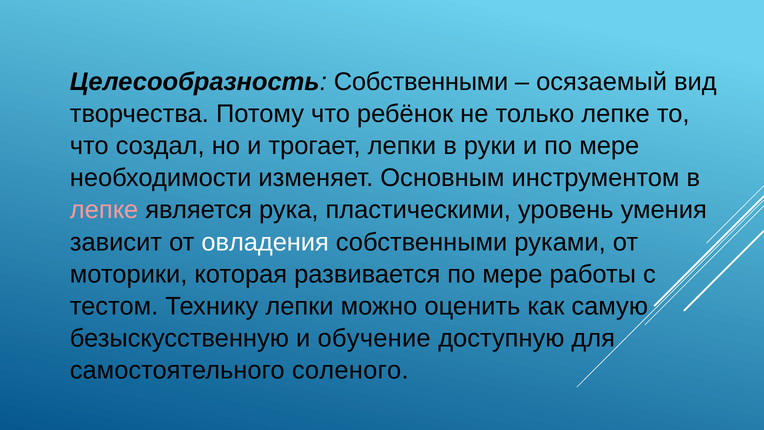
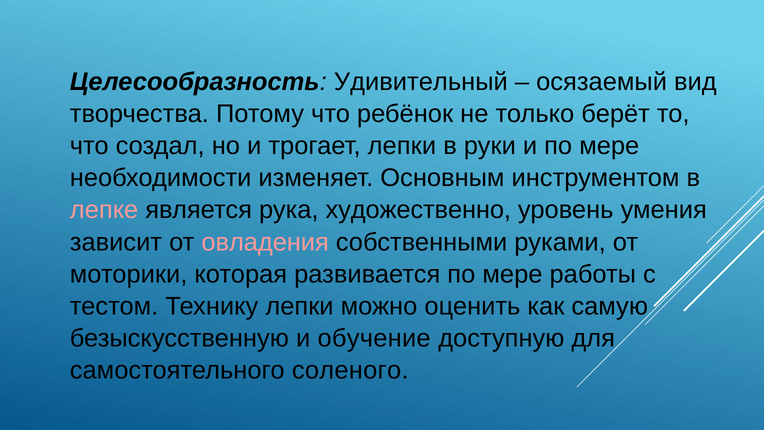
Целесообразность Собственными: Собственными -> Удивительный (421, 82)
только лепке: лепке -> берёт (616, 114)
пластическими: пластическими -> художественно (418, 210)
овладения colour: white -> pink (265, 242)
